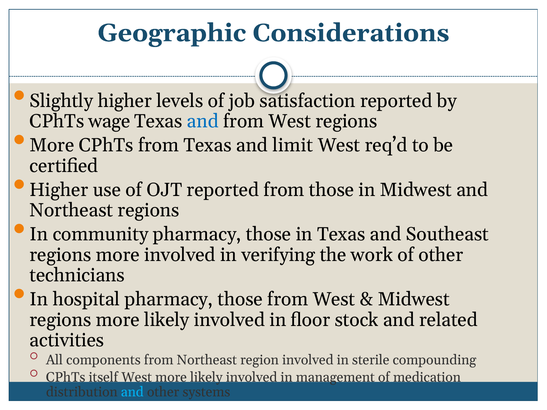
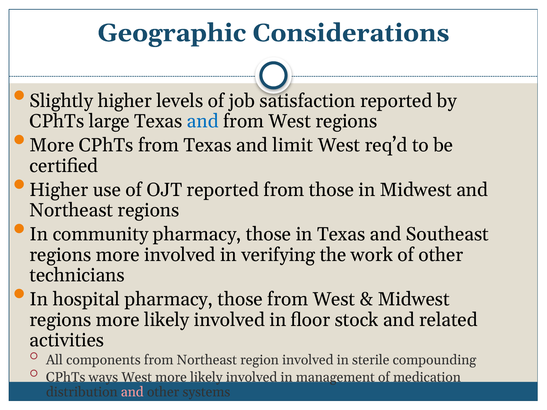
wage: wage -> large (109, 121)
itself: itself -> ways (103, 377)
and colour: light blue -> pink (132, 392)
